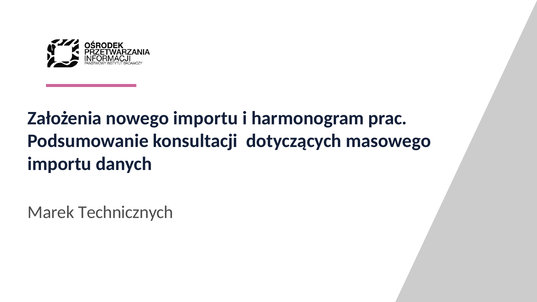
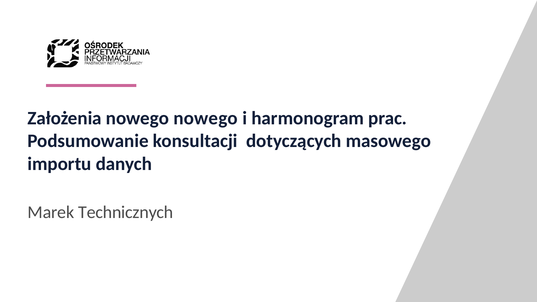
nowego importu: importu -> nowego (206, 118)
